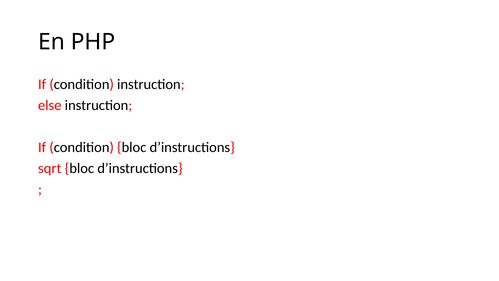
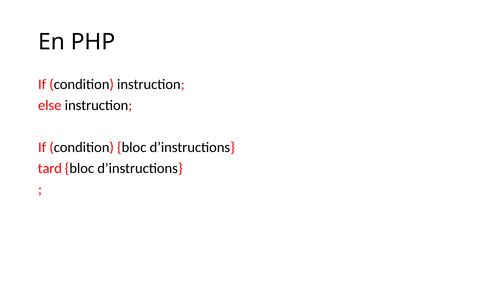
sqrt: sqrt -> tard (50, 168)
